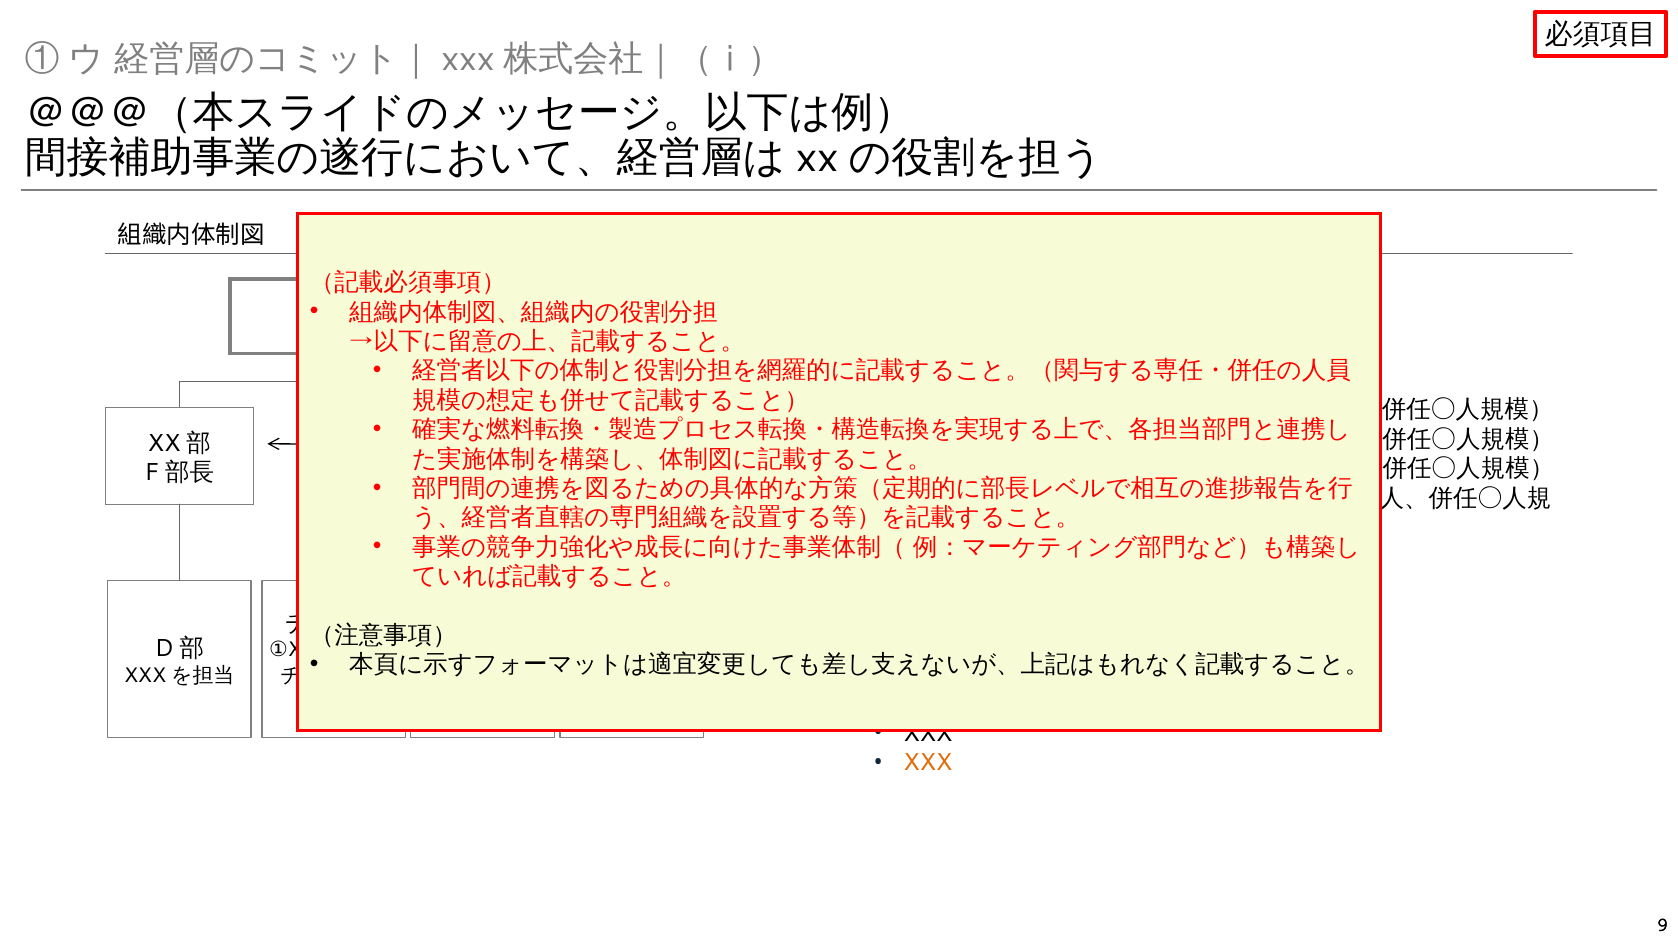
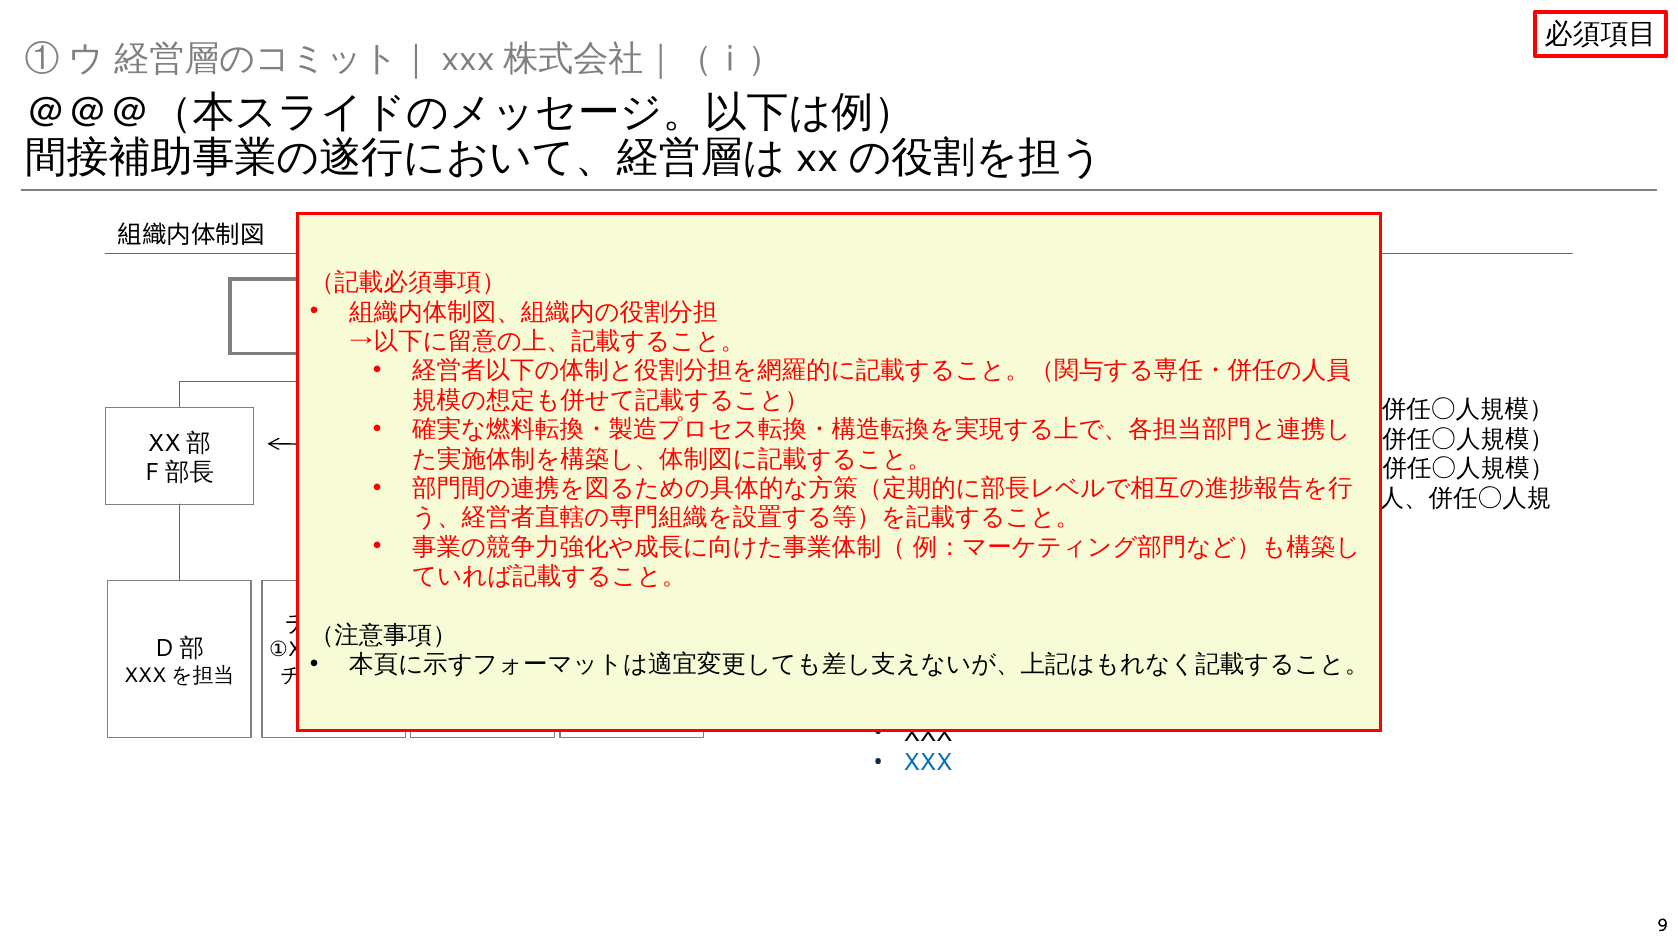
XXX colour: orange -> blue (928, 762)
